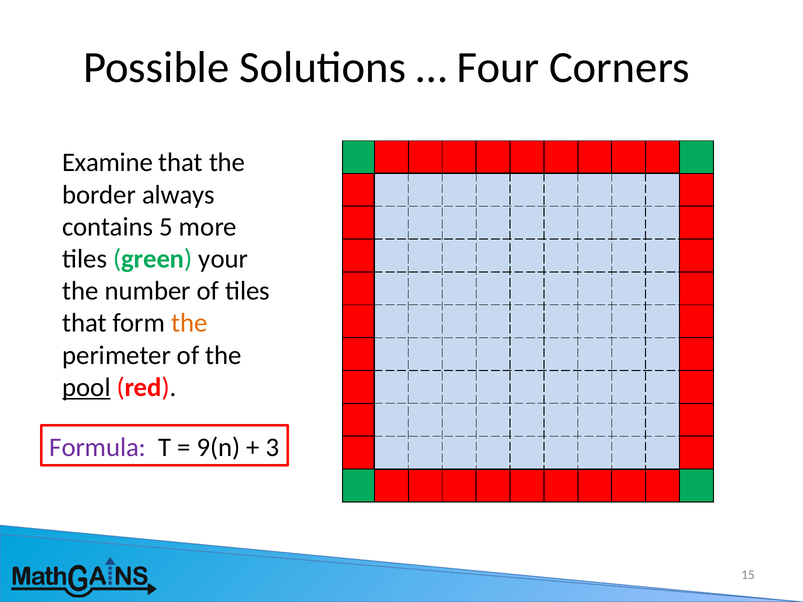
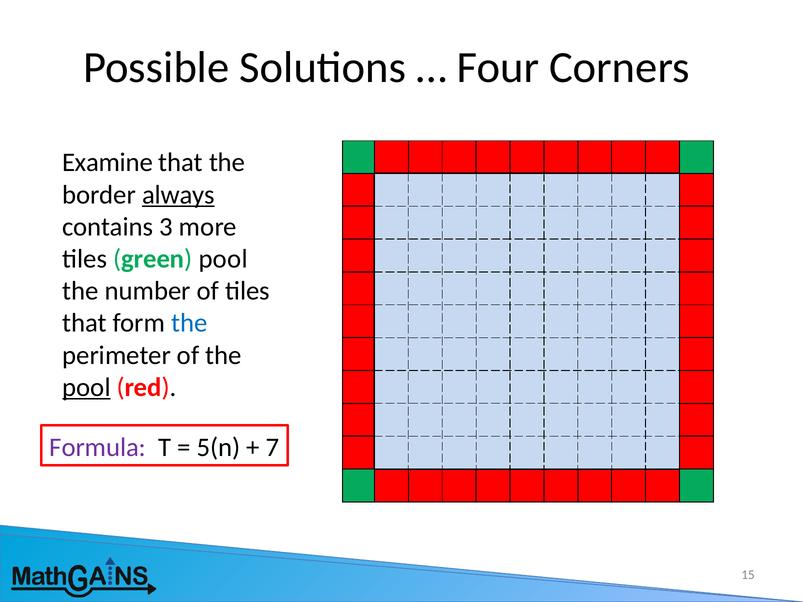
always underline: none -> present (178, 195)
5: 5 -> 3 (166, 227)
green your: your -> pool (223, 259)
the colour: orange -> blue (189, 323)
9(n: 9(n -> 5(n (219, 447)
3: 3 -> 7 (273, 447)
